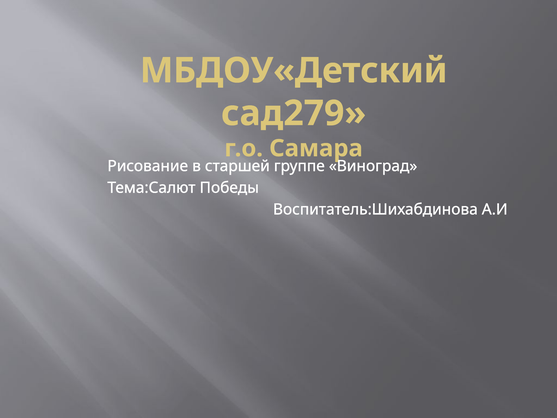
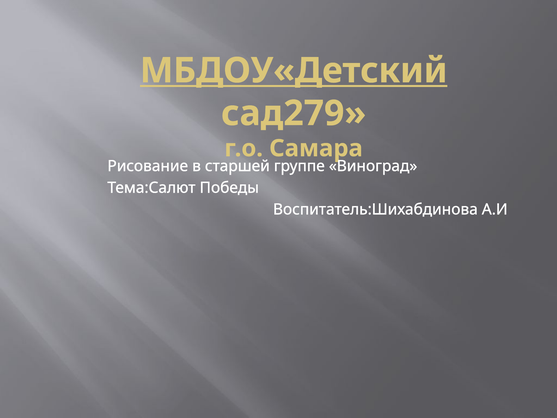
МБДОУ«Детский underline: none -> present (294, 71)
